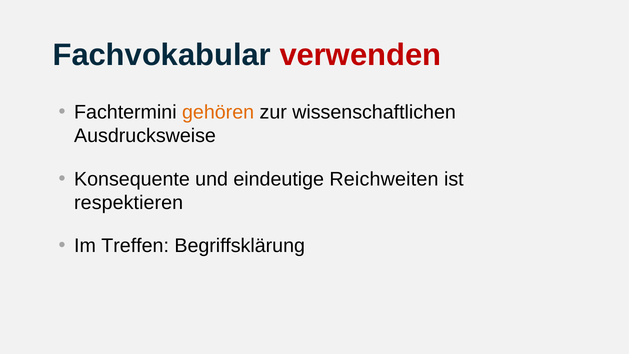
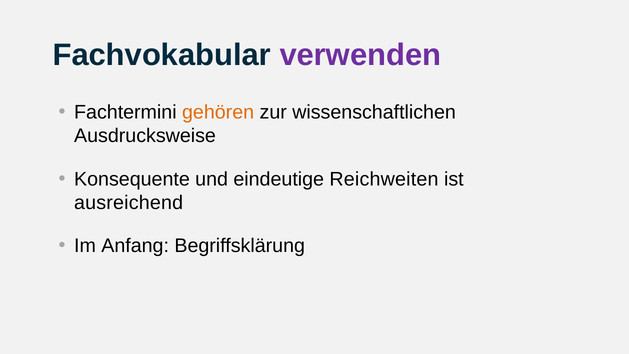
verwenden colour: red -> purple (360, 55)
respektieren: respektieren -> ausreichend (129, 203)
Treffen: Treffen -> Anfang (135, 246)
